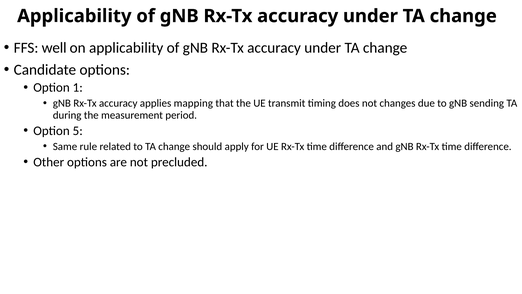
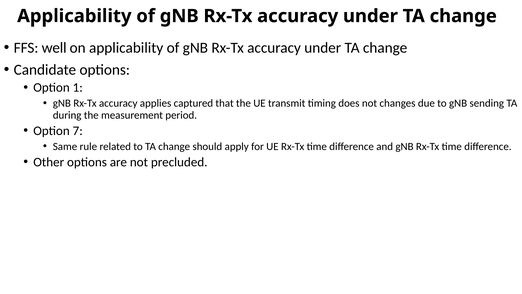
mapping: mapping -> captured (193, 103)
5: 5 -> 7 (78, 131)
